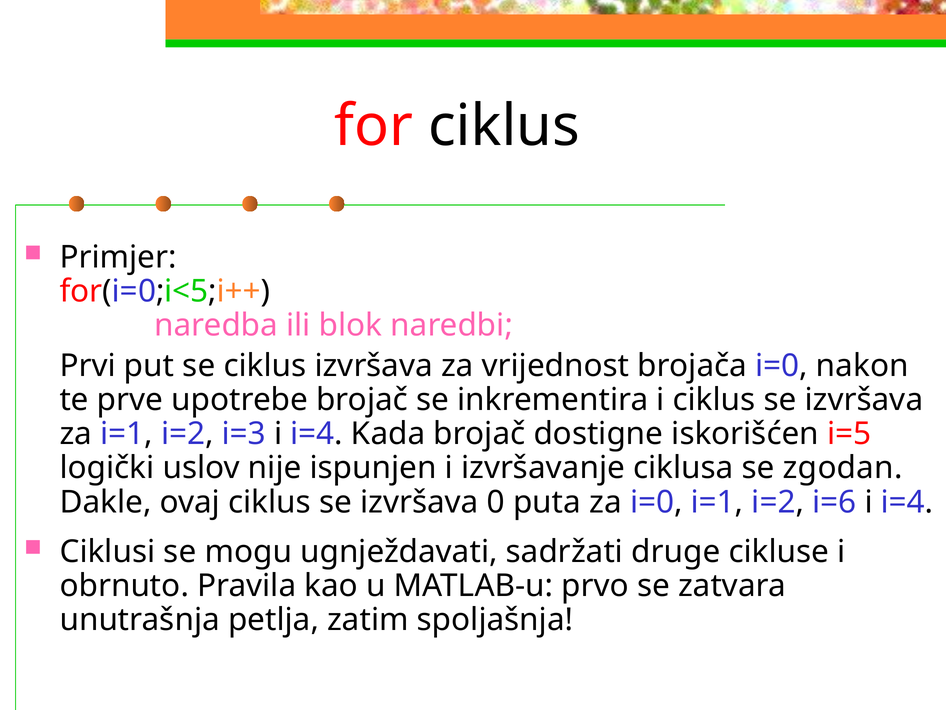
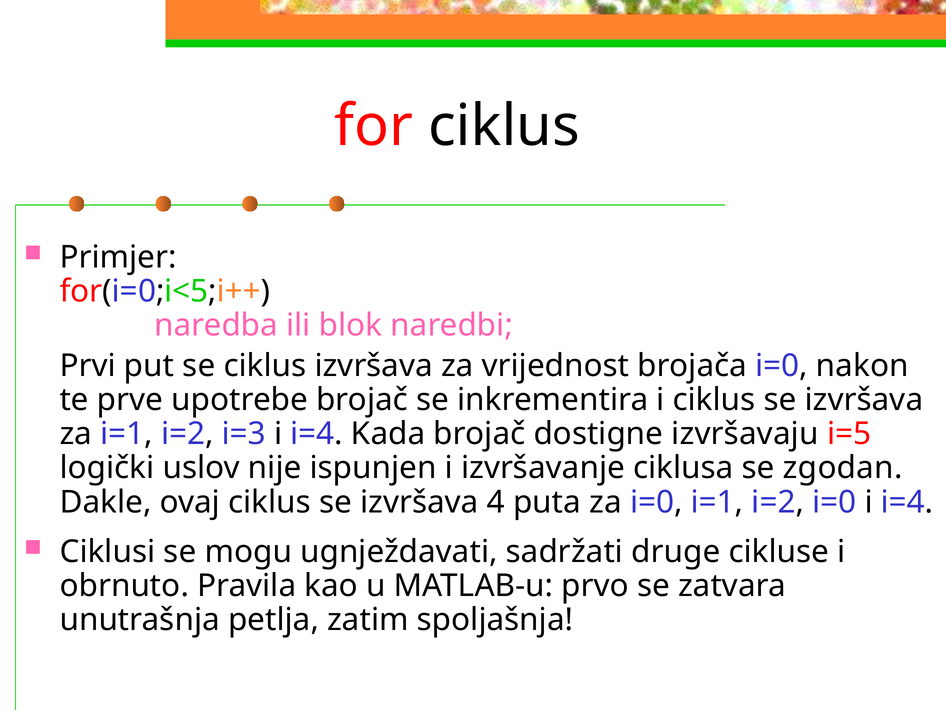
iskorišćen: iskorišćen -> izvršavaju (745, 434)
0: 0 -> 4 (496, 502)
i=2 i=6: i=6 -> i=0 (834, 502)
